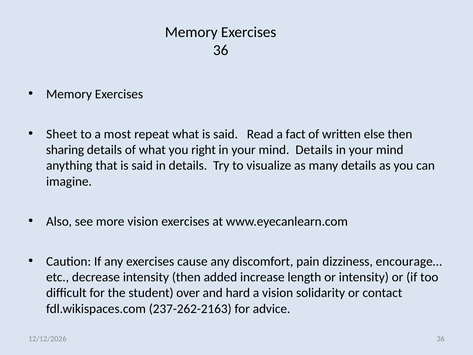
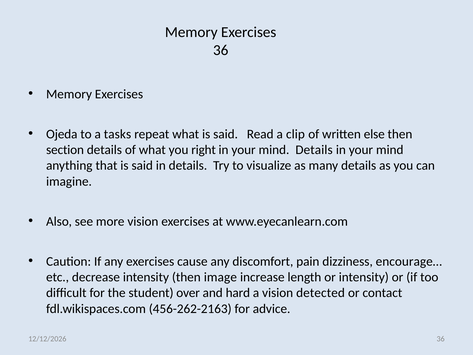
Sheet: Sheet -> Ojeda (62, 134)
most: most -> tasks (118, 134)
fact: fact -> clip (295, 134)
sharing: sharing -> section (65, 150)
added: added -> image (220, 277)
solidarity: solidarity -> detected (321, 293)
237-262-2163: 237-262-2163 -> 456-262-2163 (190, 308)
